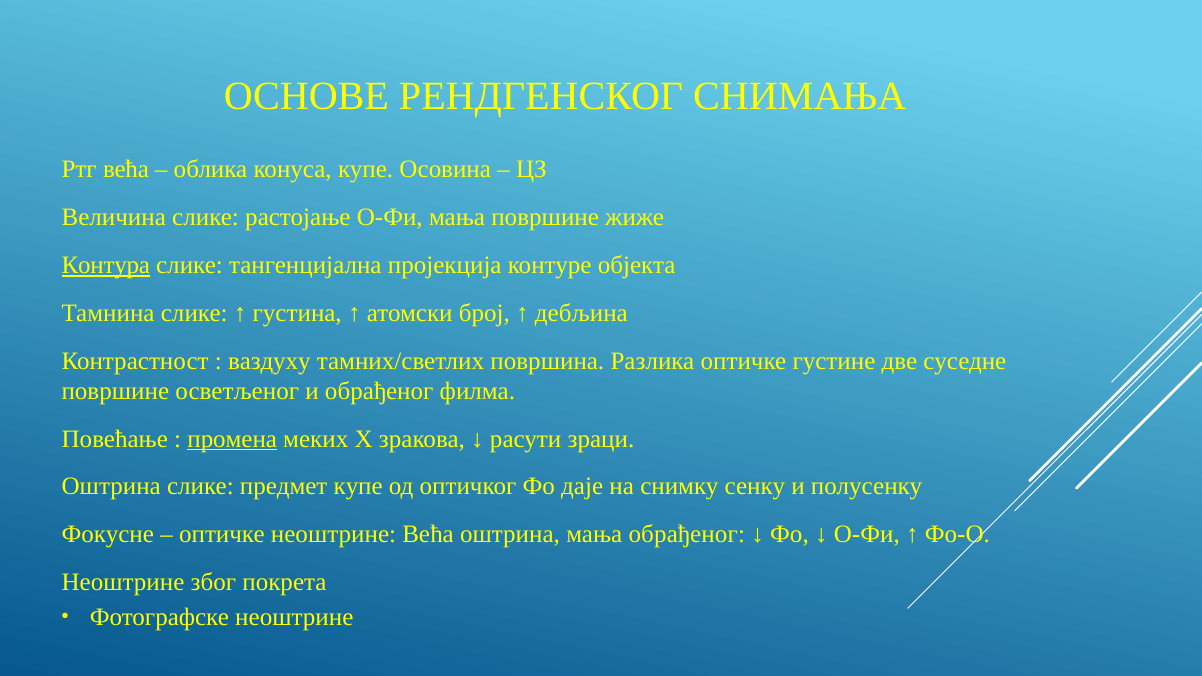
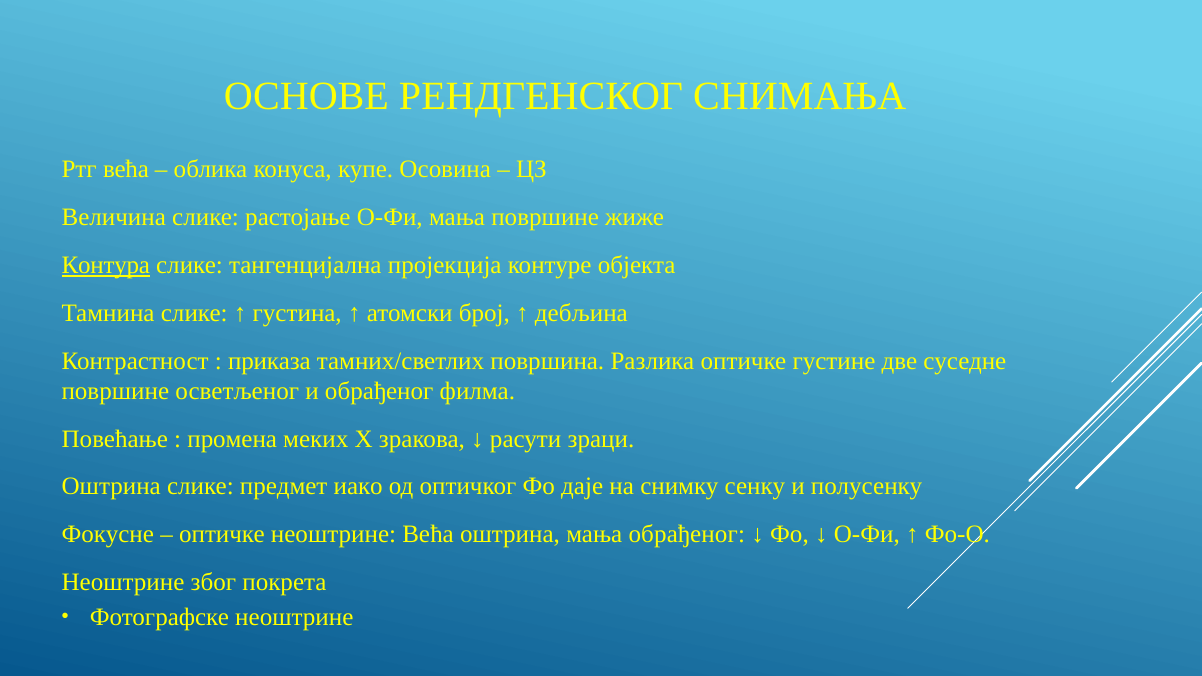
ваздуху: ваздуху -> приказа (269, 361)
промена underline: present -> none (232, 439)
предмет купе: купе -> иако (358, 487)
